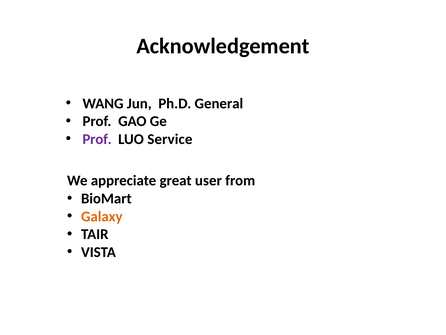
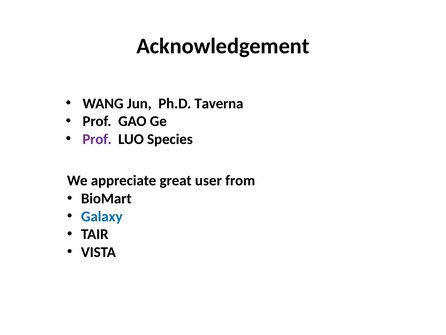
General: General -> Taverna (219, 103)
Service: Service -> Species (170, 139)
Galaxy colour: orange -> blue (102, 216)
